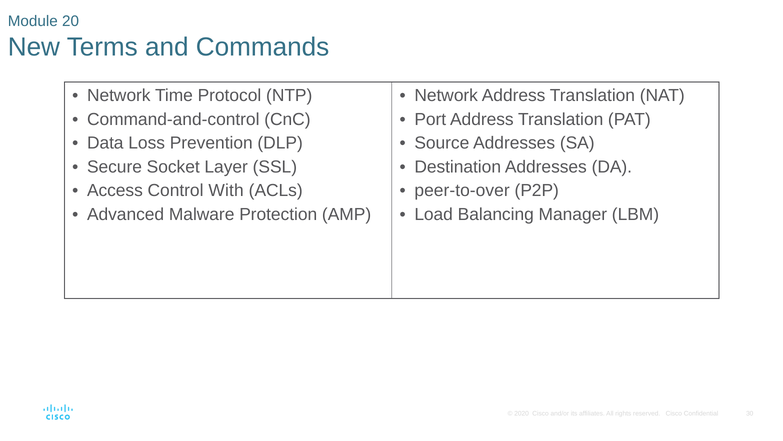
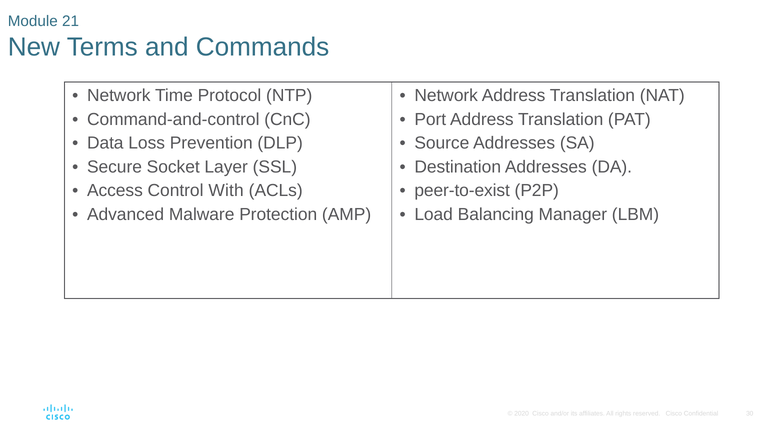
20: 20 -> 21 (71, 21)
peer-to-over: peer-to-over -> peer-to-exist (462, 190)
